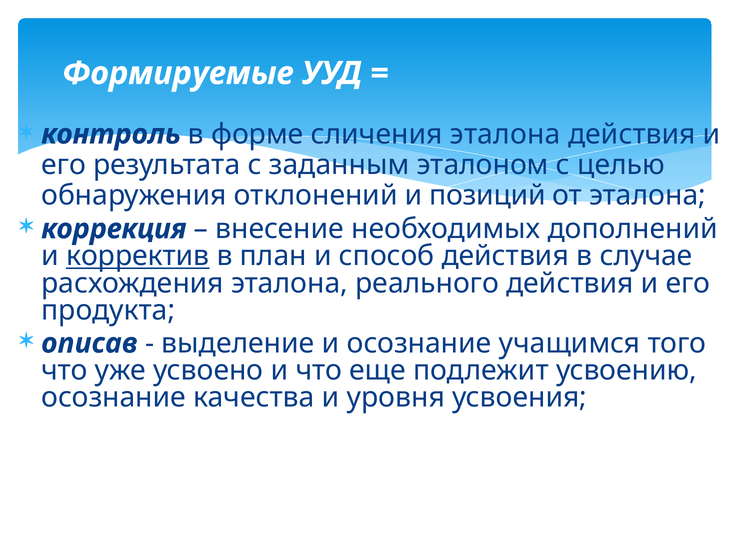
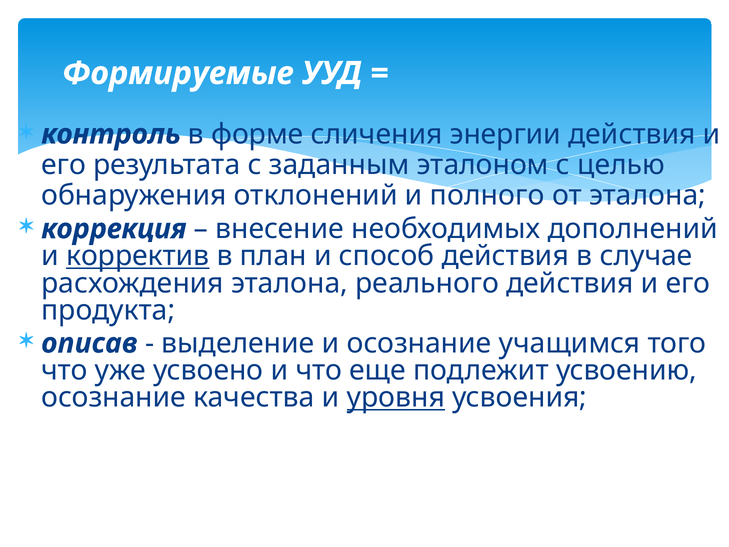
сличения эталона: эталона -> энергии (505, 134)
позиций: позиций -> полного (487, 195)
уровня underline: none -> present (396, 397)
